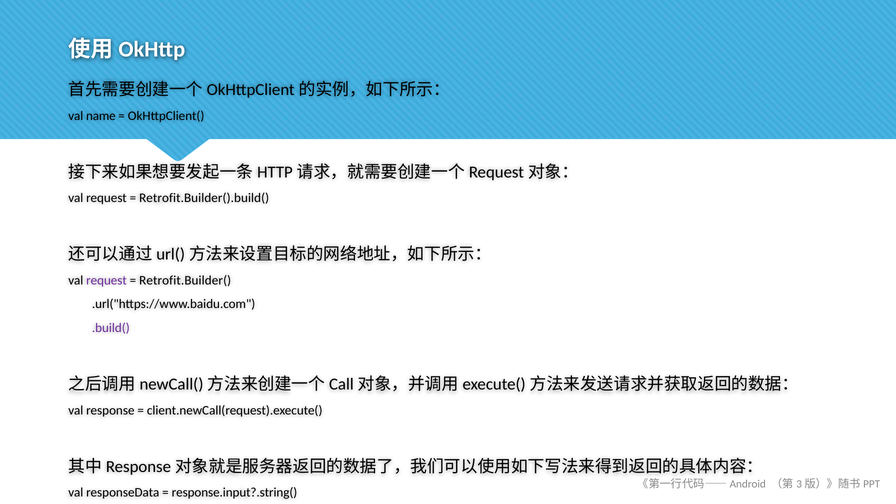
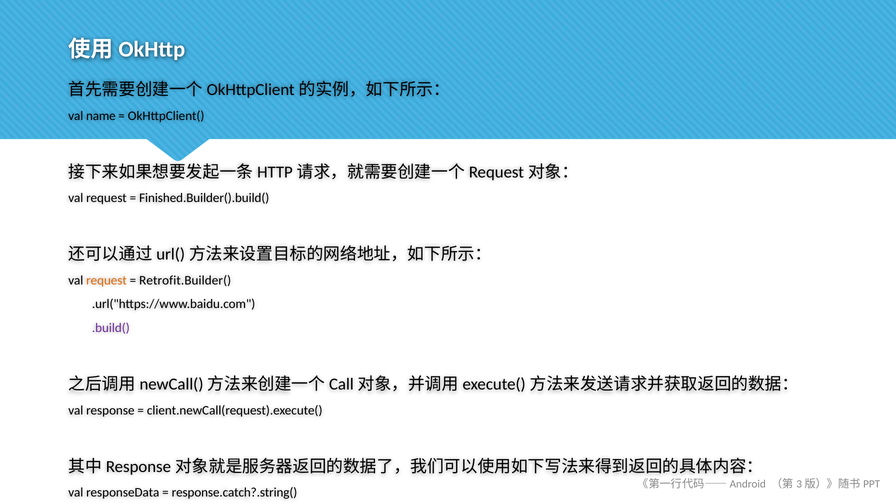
Retrofit.Builder().build(: Retrofit.Builder().build( -> Finished.Builder().build( (204, 198)
request colour: purple -> orange (106, 280)
response.input?.string(: response.input?.string( -> response.catch?.string( (234, 492)
